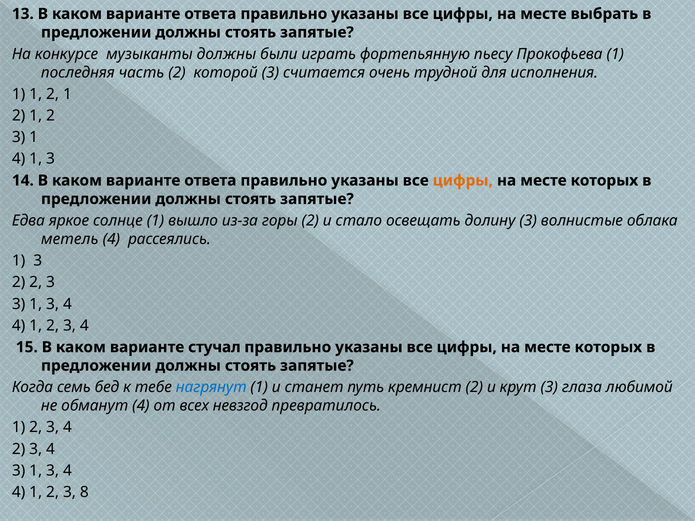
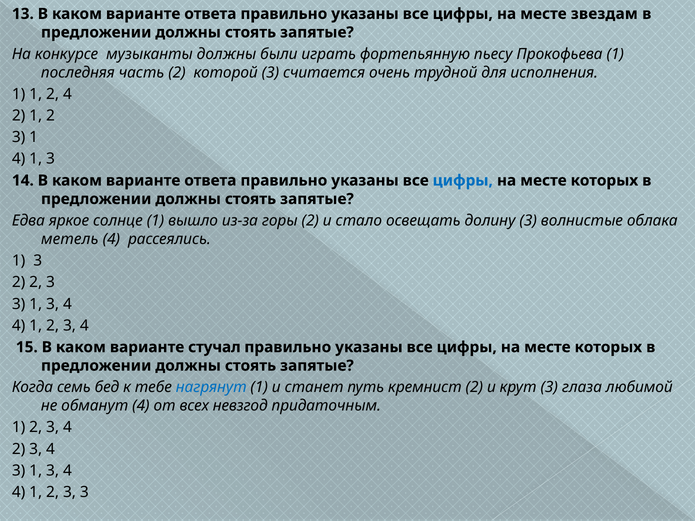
выбрать: выбрать -> звездам (604, 14)
1 1 2 1: 1 -> 4 (67, 94)
цифры colour: orange -> blue (463, 181)
превратилось: превратилось -> придаточным (326, 406)
1 2 3 8: 8 -> 3 (84, 492)
